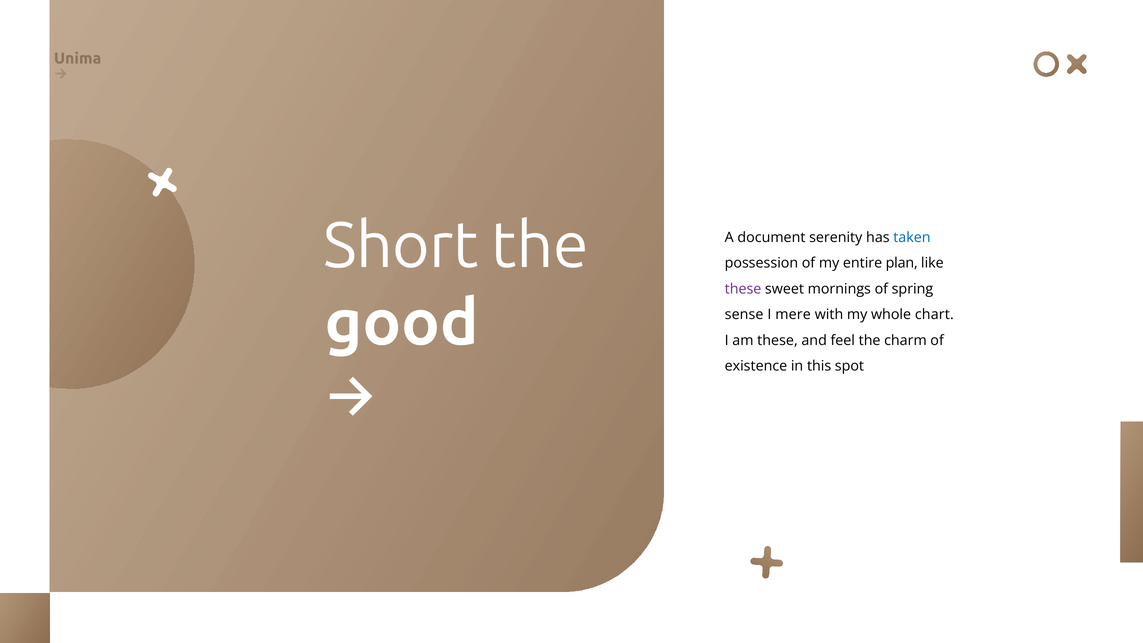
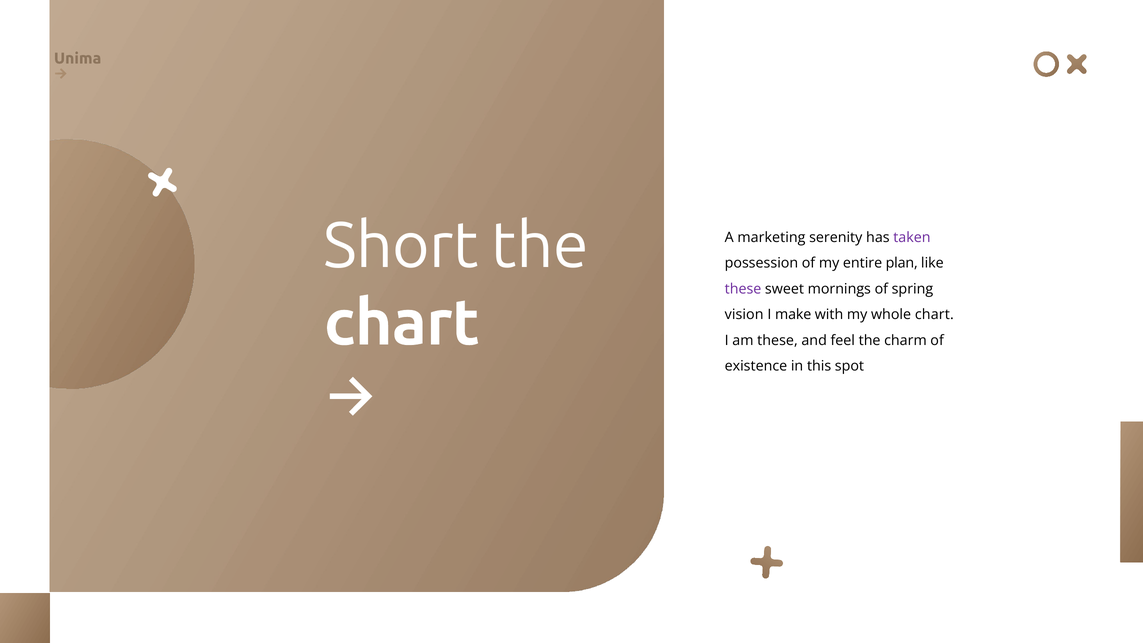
document: document -> marketing (771, 237)
taken colour: blue -> purple (912, 237)
good: good -> chart (402, 323)
sense: sense -> vision (744, 315)
mere: mere -> make (793, 315)
